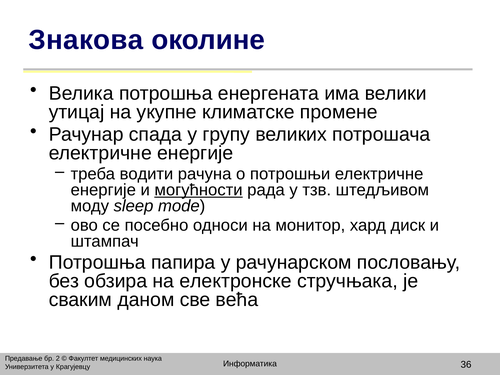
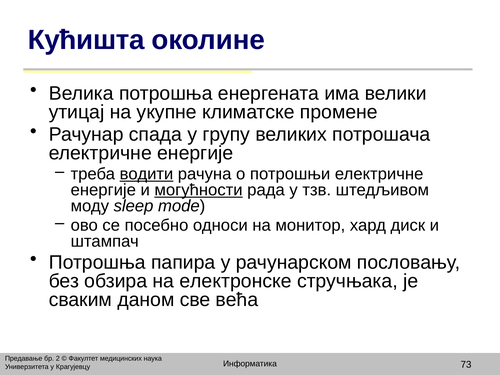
Знакова: Знакова -> Кућишта (86, 40)
водити underline: none -> present (146, 174)
36: 36 -> 73 (466, 365)
